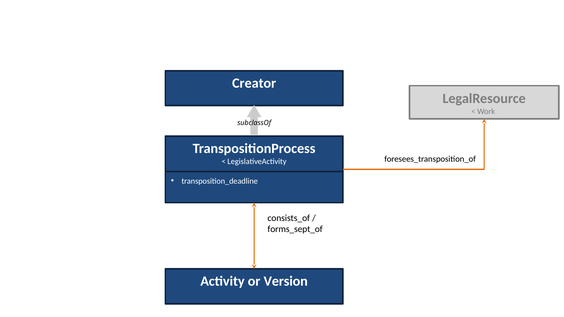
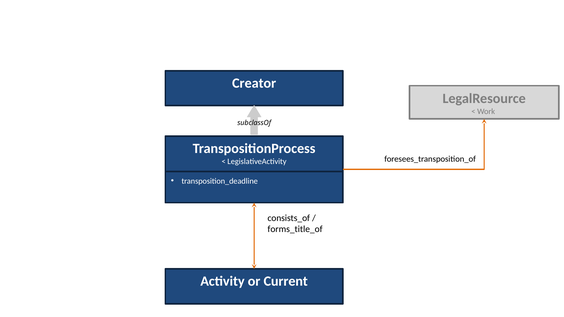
forms_sept_of: forms_sept_of -> forms_title_of (295, 229)
Version: Version -> Current (286, 281)
